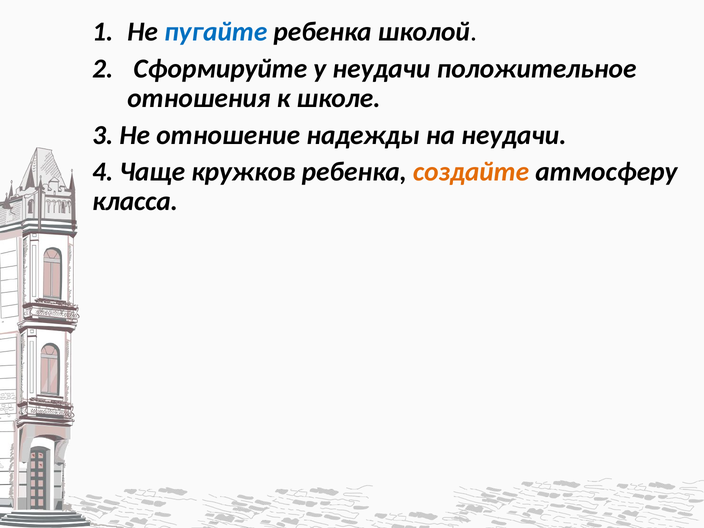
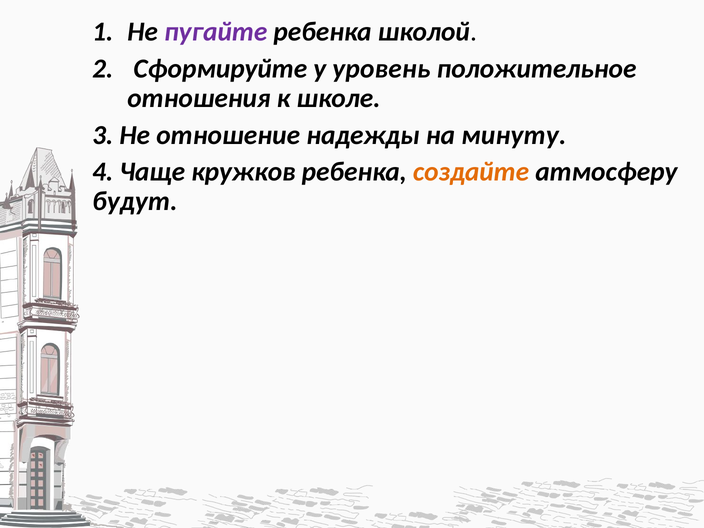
пугайте colour: blue -> purple (216, 32)
у неудачи: неудачи -> уровень (381, 69)
на неудачи: неудачи -> минуту (514, 135)
класса: класса -> будут (135, 201)
